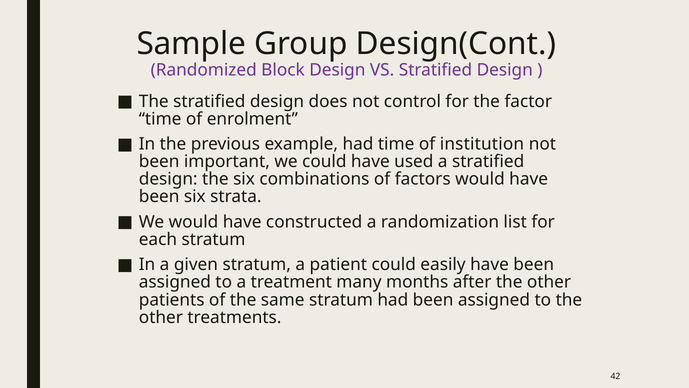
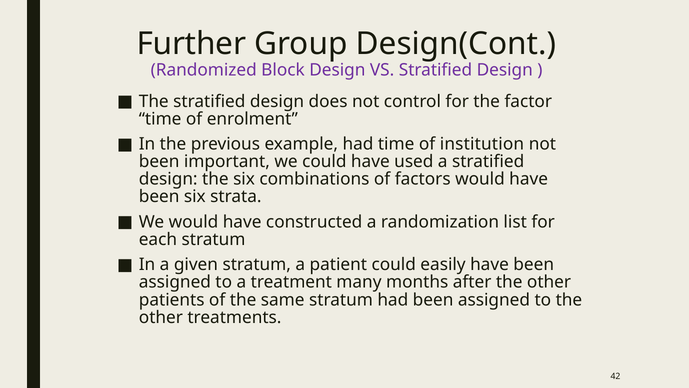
Sample: Sample -> Further (191, 44)
